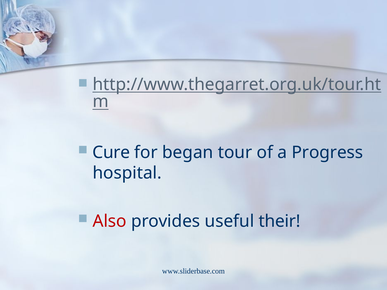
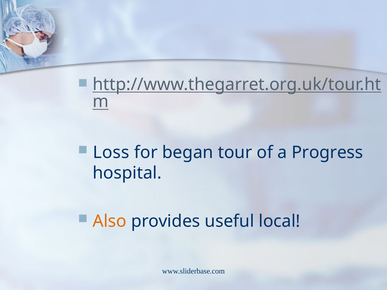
Cure: Cure -> Loss (111, 153)
Also colour: red -> orange (110, 221)
their: their -> local (279, 221)
